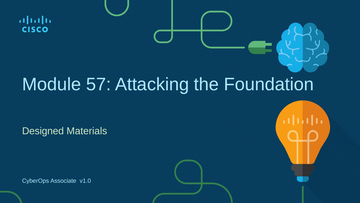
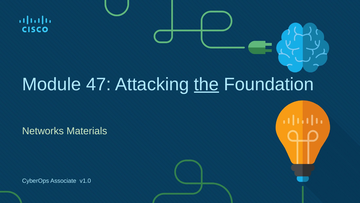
57: 57 -> 47 (99, 84)
the underline: none -> present (207, 84)
Designed: Designed -> Networks (43, 131)
